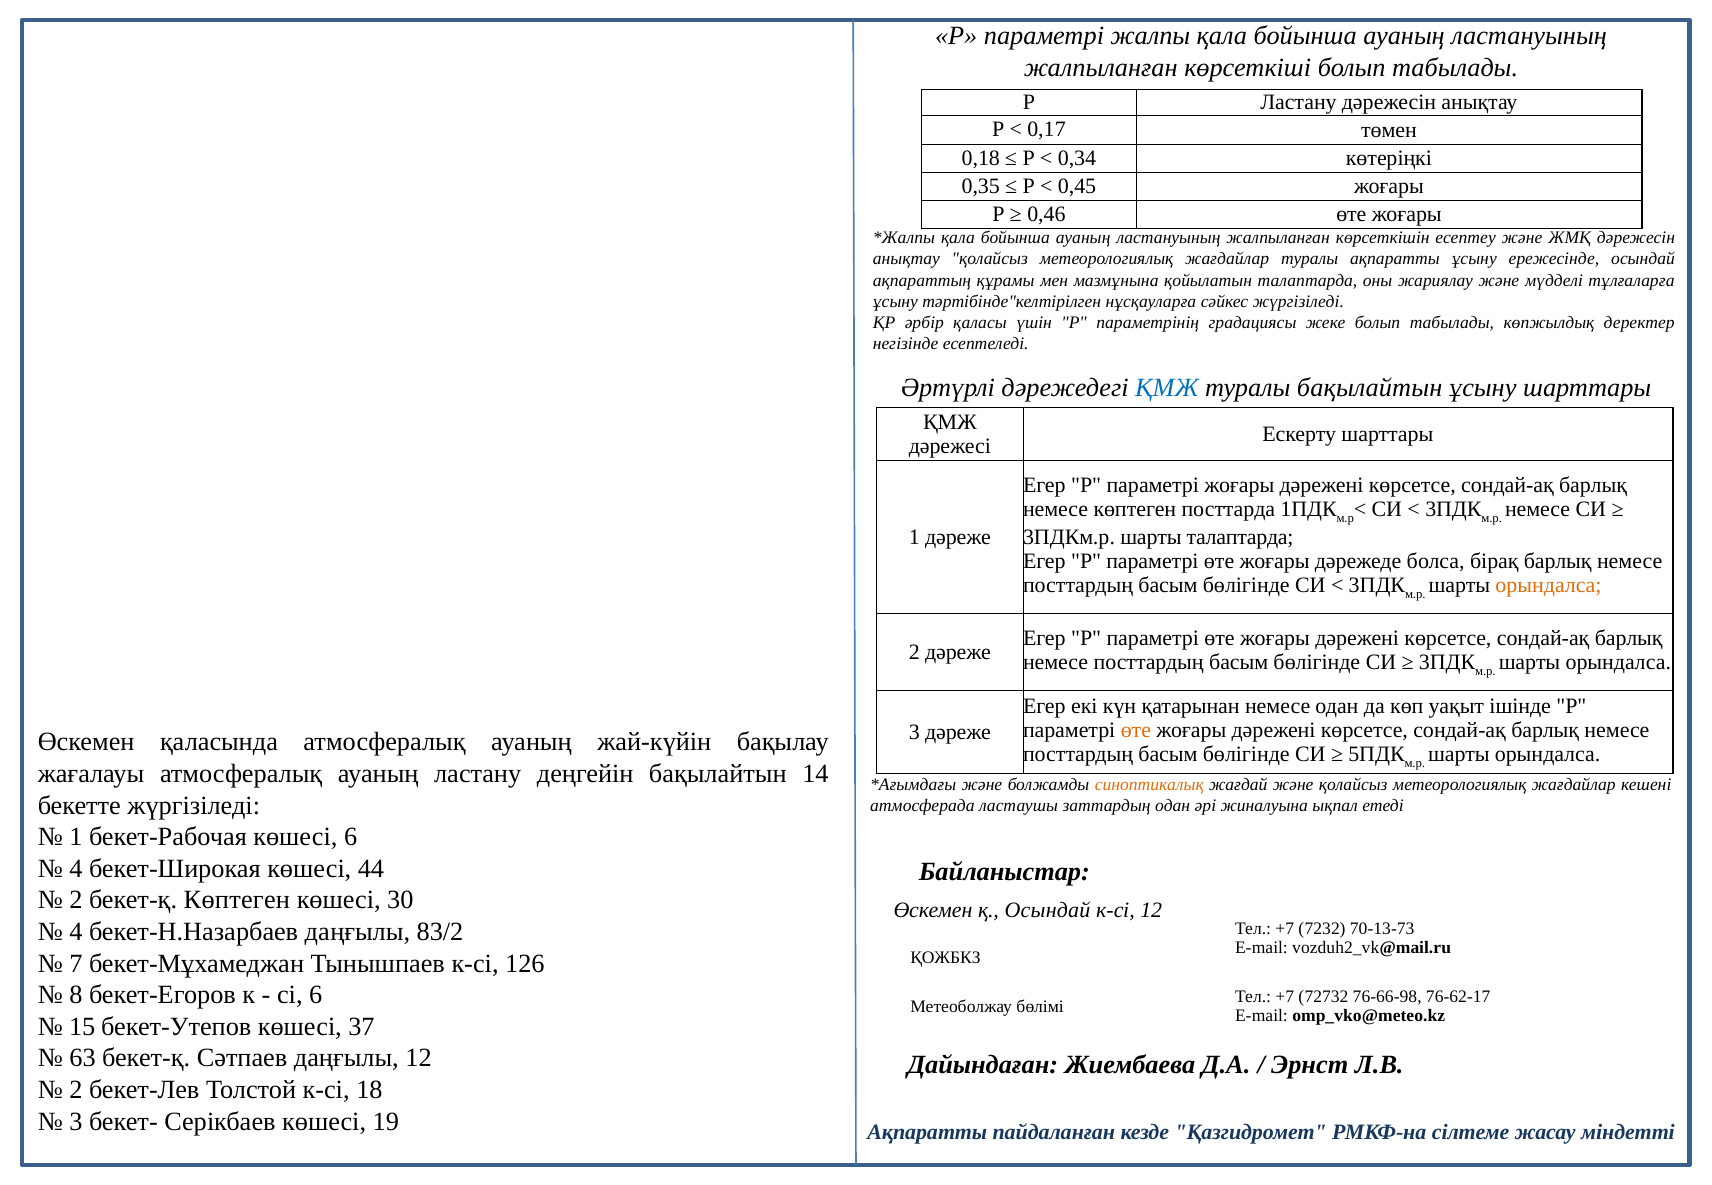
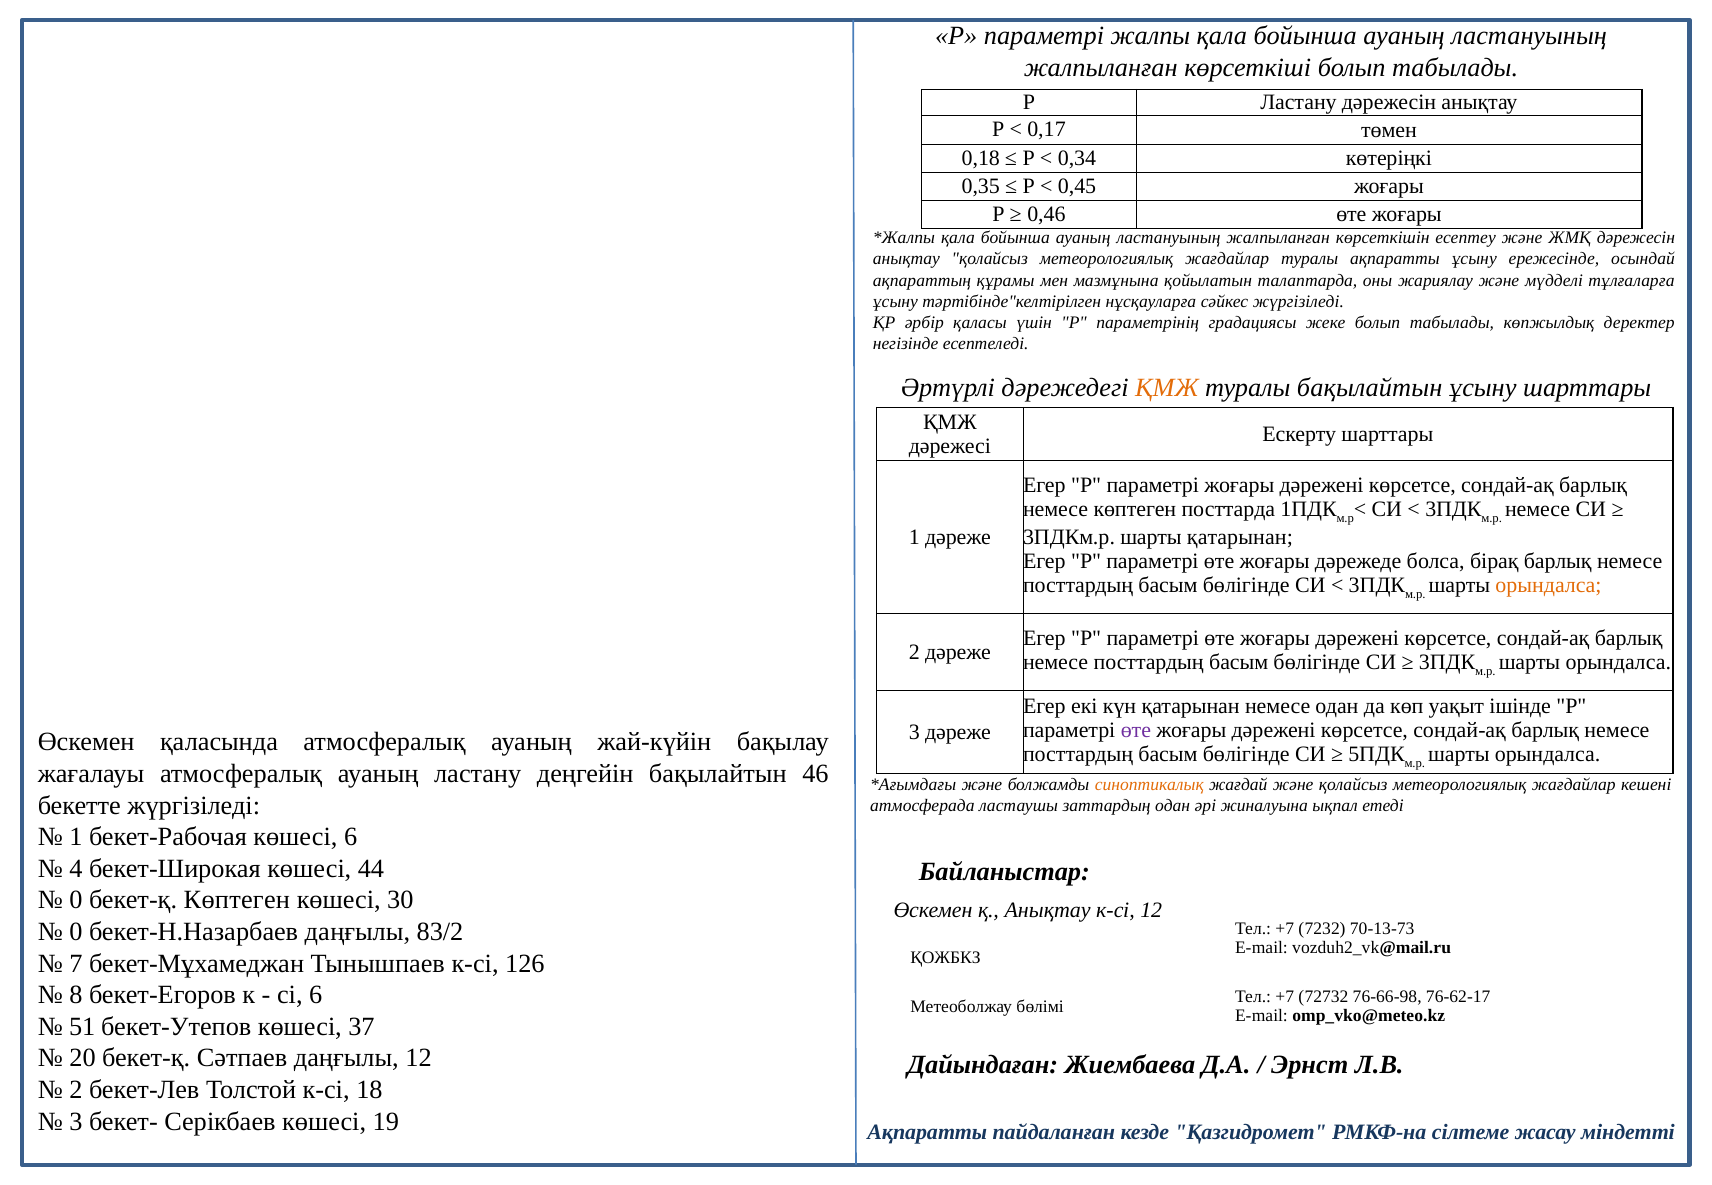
ҚМЖ colour: blue -> orange (1167, 387)
шарты талаптарда: талаптарда -> қатарынан (1240, 537)
өте colour: orange -> purple (1136, 730)
14: 14 -> 46 (815, 774)
2: 2 -> 0 (76, 900)
қ Осындай: Осындай -> Анықтау (1048, 911)
4: 4 -> 0 (76, 932)
15: 15 -> 51 (82, 1027)
63: 63 -> 20 (83, 1058)
